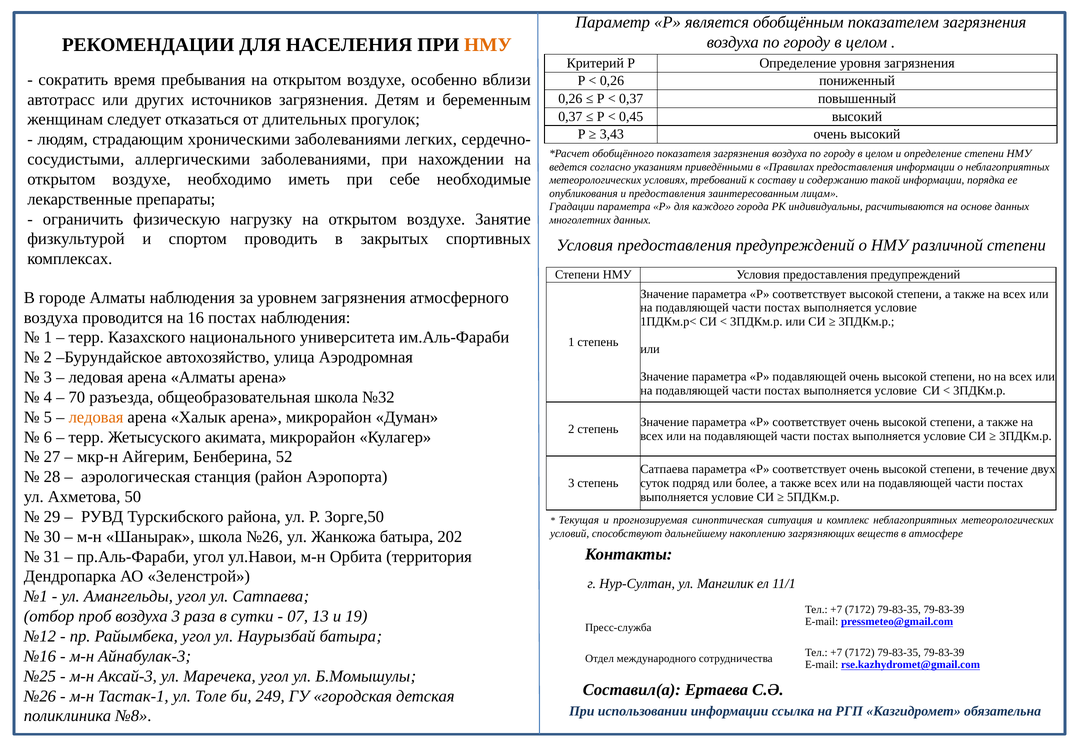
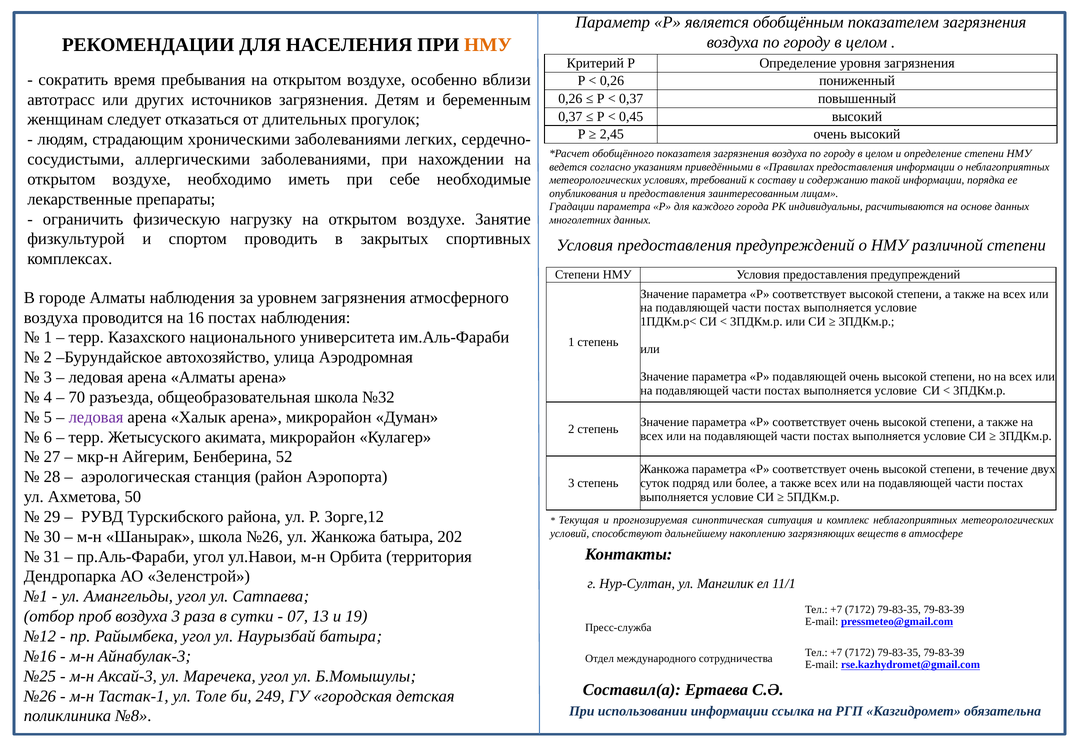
3,43: 3,43 -> 2,45 (612, 134)
ледовая colour: orange -> purple (96, 417)
Сатпаева: Сатпаева -> Жанкожа (665, 469)
Зорге,50: Зорге,50 -> Зорге,12 (354, 517)
